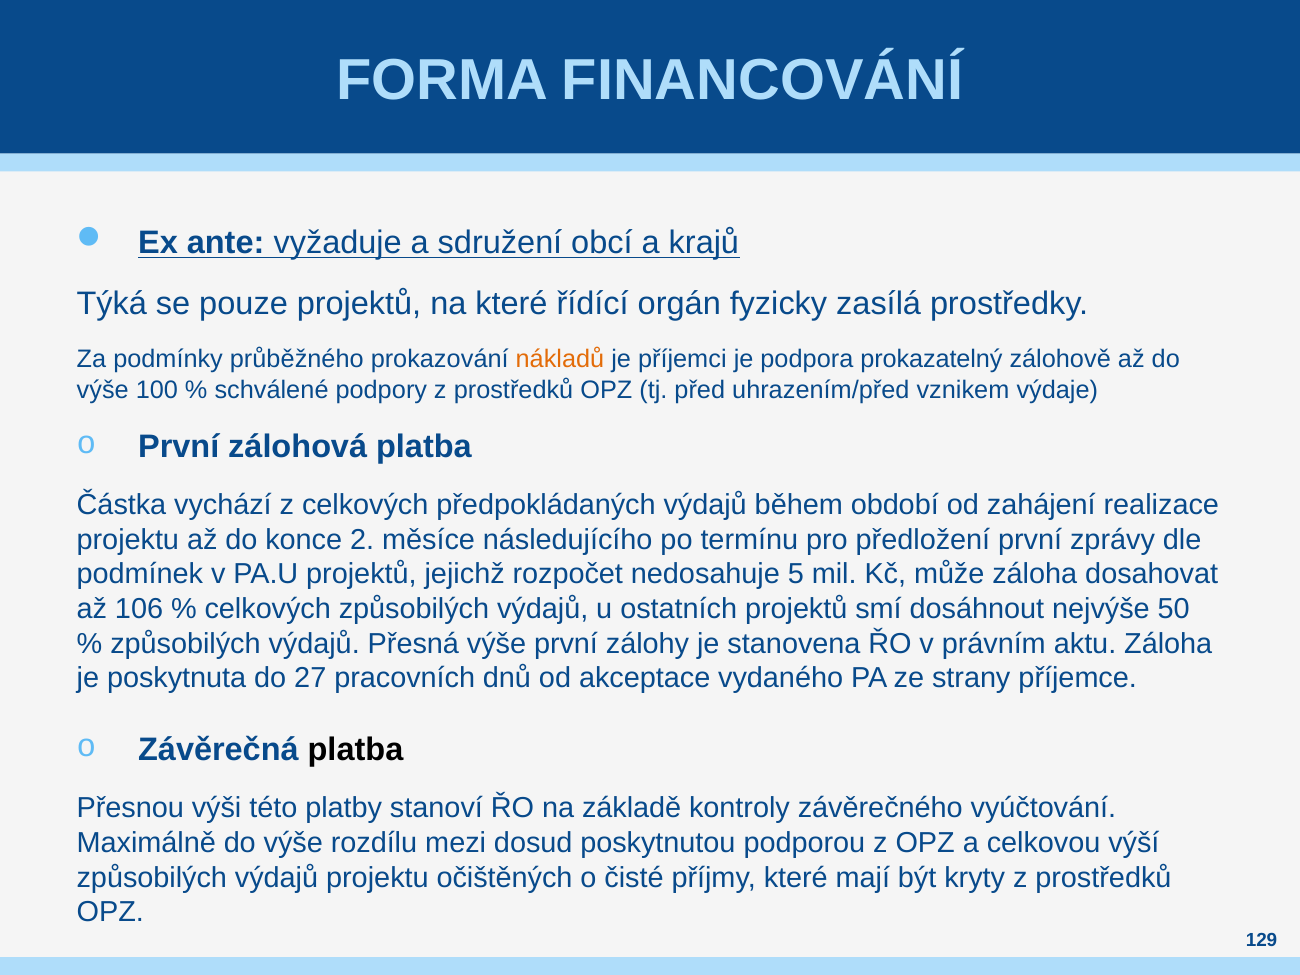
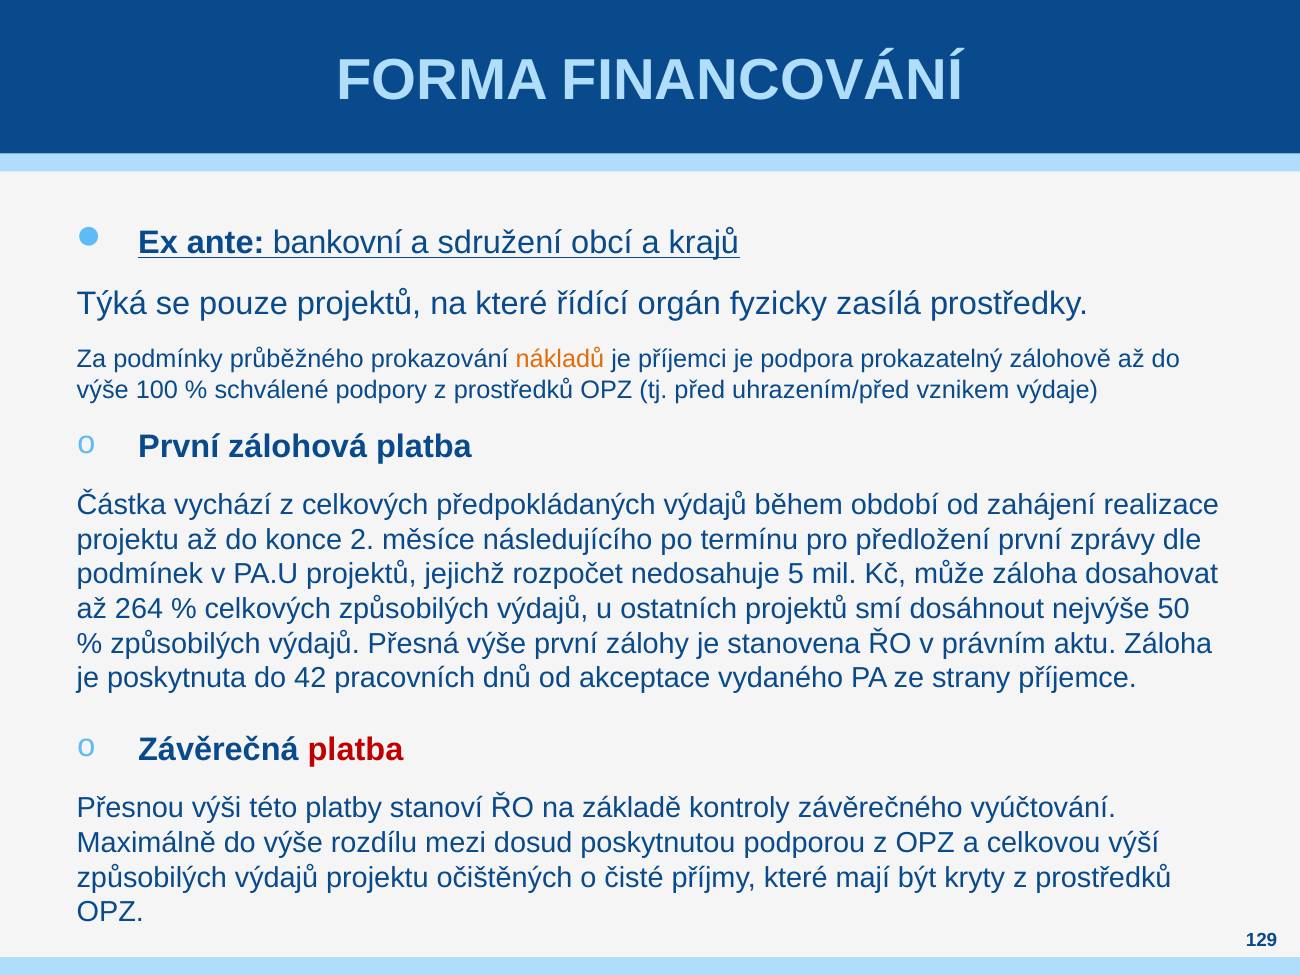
vyžaduje: vyžaduje -> bankovní (338, 243)
106: 106 -> 264 (139, 609)
27: 27 -> 42 (310, 678)
platba colour: black -> red (356, 750)
